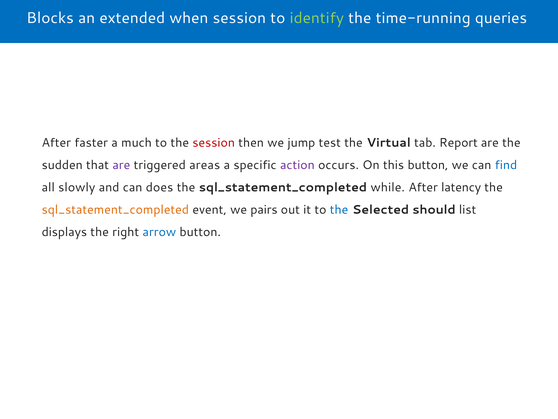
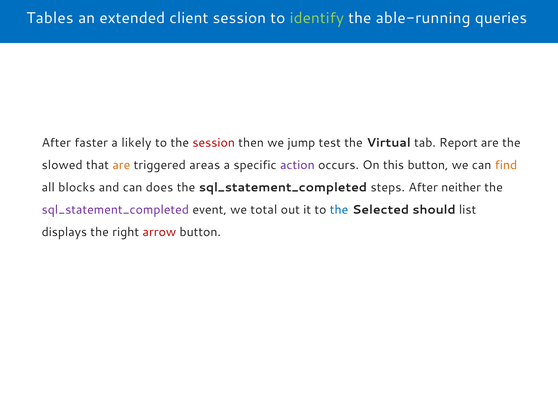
Blocks: Blocks -> Tables (50, 18)
when: when -> client (189, 18)
time-running: time-running -> able-running (423, 18)
much: much -> likely (136, 142)
sudden: sudden -> slowed (62, 165)
are colour: purple -> orange (121, 165)
find colour: blue -> orange (506, 165)
slowly: slowly -> blocks (77, 187)
while: while -> steps (388, 187)
latency: latency -> neither (461, 187)
sql_statement_completed colour: orange -> purple (115, 209)
pairs: pairs -> total (264, 209)
arrow colour: blue -> red (159, 232)
